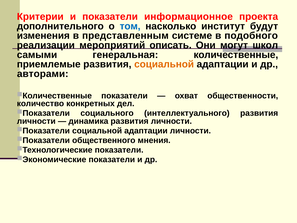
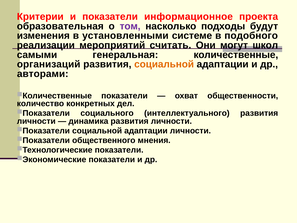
дополнительного: дополнительного -> образовательная (60, 26)
том colour: blue -> purple (130, 26)
институт: институт -> подходы (223, 26)
представленным: представленным -> установленными (125, 36)
описать: описать -> считать (170, 45)
приемлемые: приемлемые -> организаций (49, 64)
